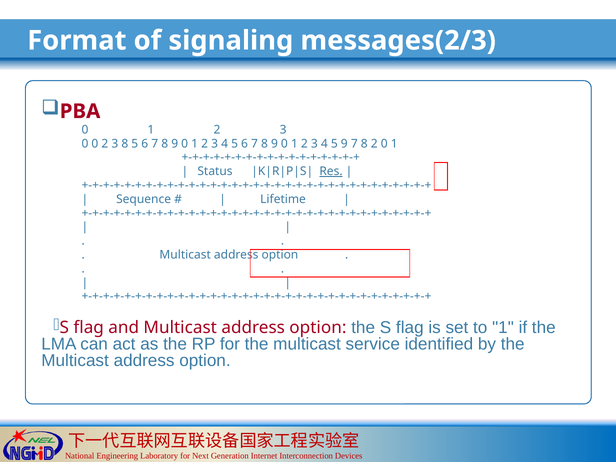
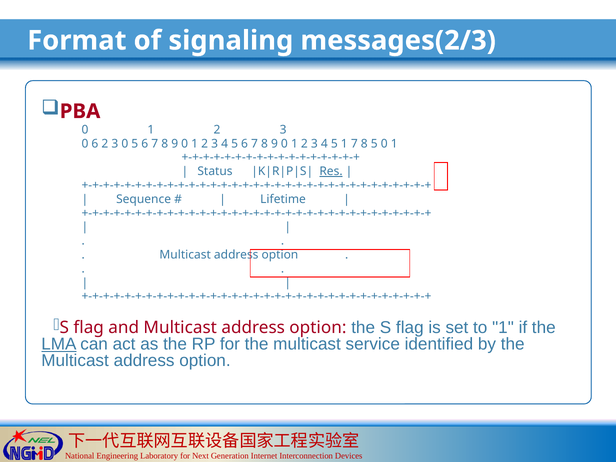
0 0: 0 -> 6 (95, 144)
8: 8 -> 0 (125, 144)
5 9: 9 -> 1 (344, 144)
8 2: 2 -> 5 (374, 144)
LMA underline: none -> present (59, 344)
